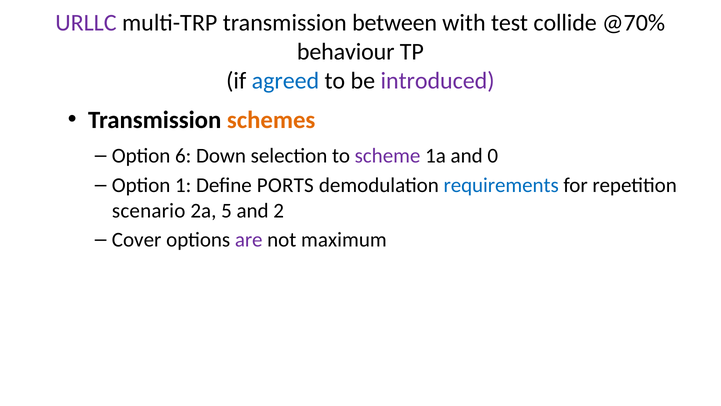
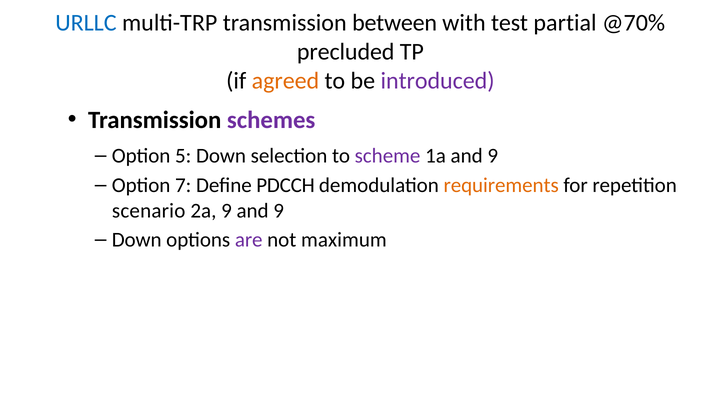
URLLC colour: purple -> blue (86, 23)
collide: collide -> partial (565, 23)
behaviour: behaviour -> precluded (346, 52)
agreed colour: blue -> orange (285, 81)
schemes colour: orange -> purple (271, 120)
6: 6 -> 5 (183, 156)
1a and 0: 0 -> 9 (493, 156)
1: 1 -> 7 (183, 185)
PORTS: PORTS -> PDCCH (286, 185)
requirements colour: blue -> orange (501, 185)
2a 5: 5 -> 9 (226, 210)
2: 2 -> 9 (279, 210)
Cover: Cover -> Down (137, 240)
